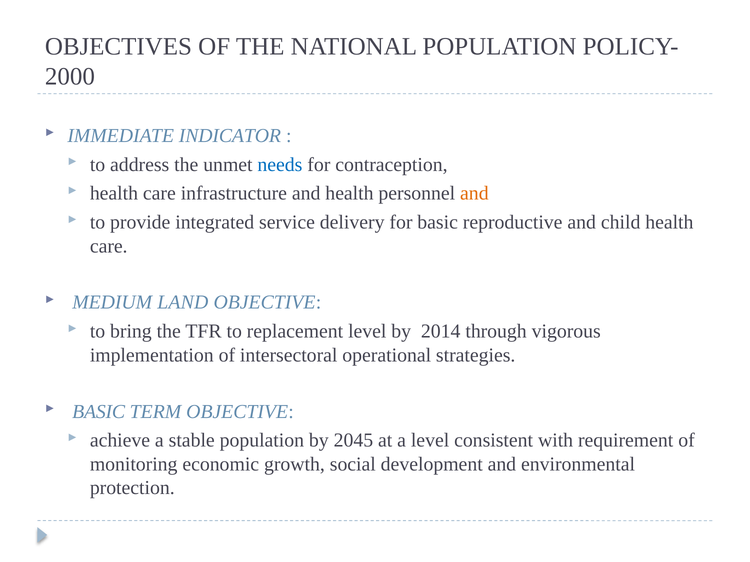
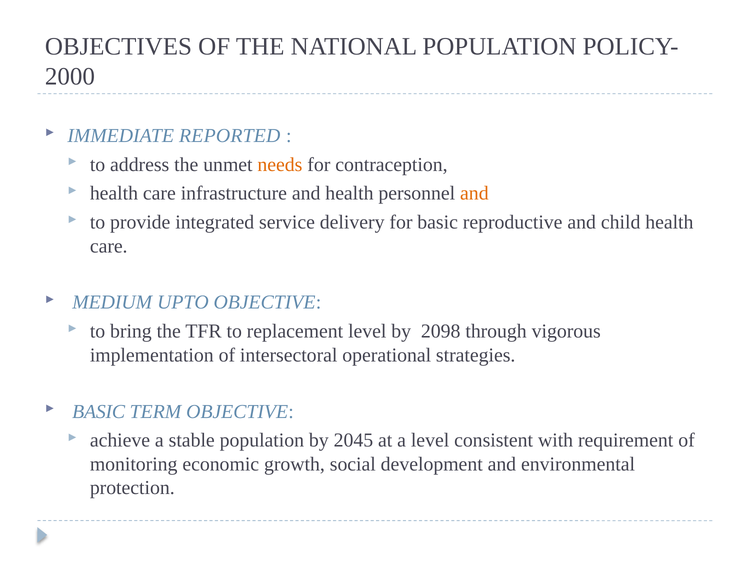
INDICATOR: INDICATOR -> REPORTED (230, 136)
needs colour: blue -> orange (280, 165)
LAND: LAND -> UPTO (183, 303)
2014: 2014 -> 2098 (441, 332)
